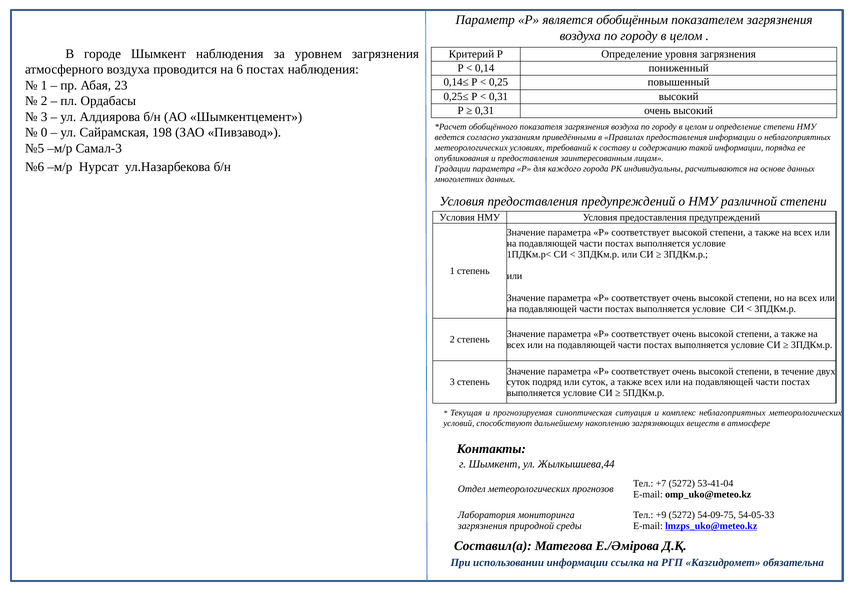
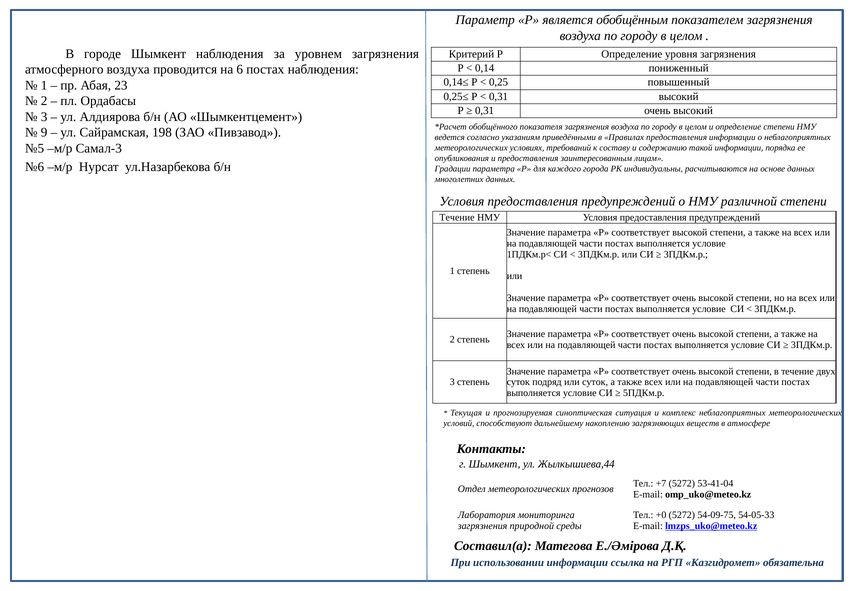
0: 0 -> 9 (44, 133)
Условия: Условия -> Течение (457, 217)
+9: +9 -> +0 (661, 515)
